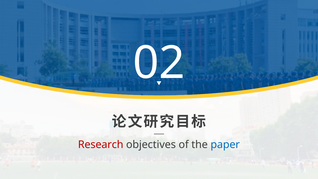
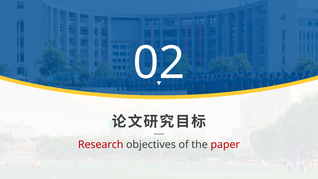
paper colour: blue -> red (225, 145)
